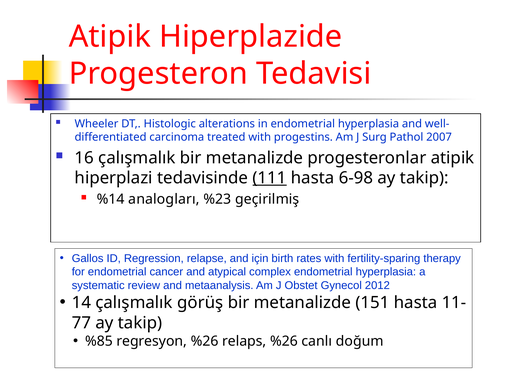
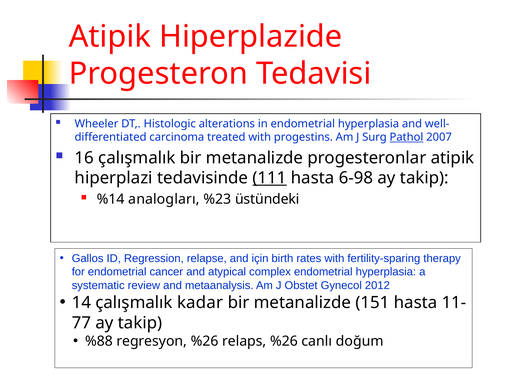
Pathol underline: none -> present (406, 137)
geçirilmiş: geçirilmiş -> üstündeki (267, 199)
görüş: görüş -> kadar (200, 303)
%85: %85 -> %88 (99, 342)
